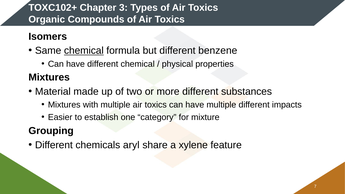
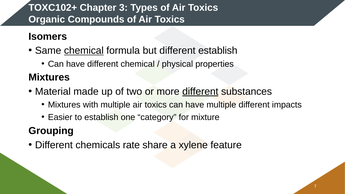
different benzene: benzene -> establish (218, 51)
different underline: none -> present (200, 92)
aryl: aryl -> rate (131, 145)
